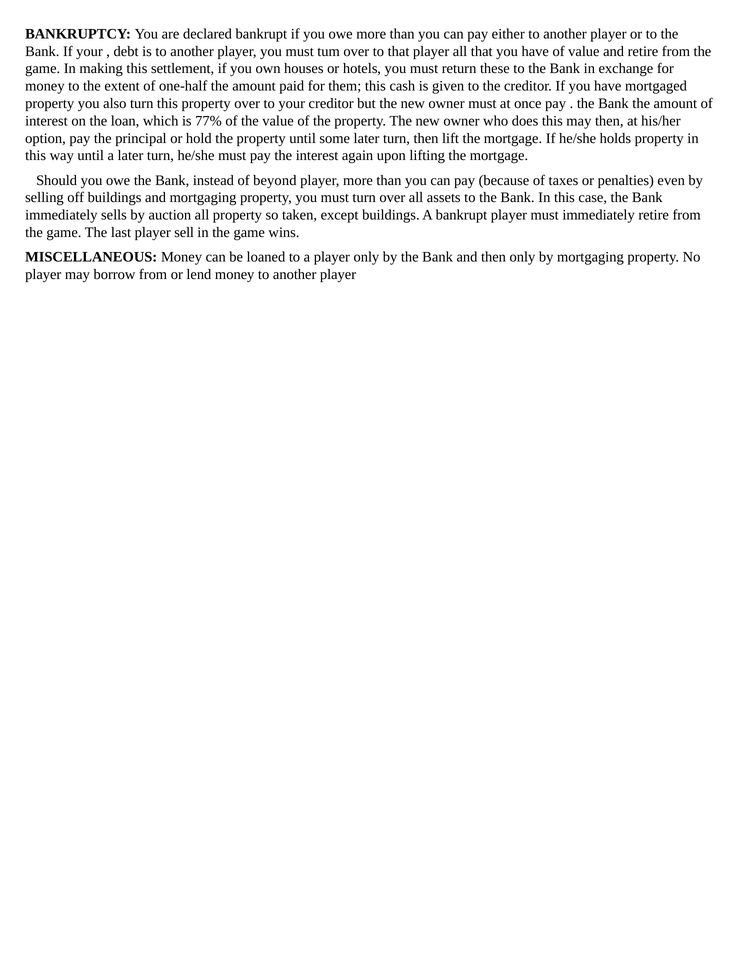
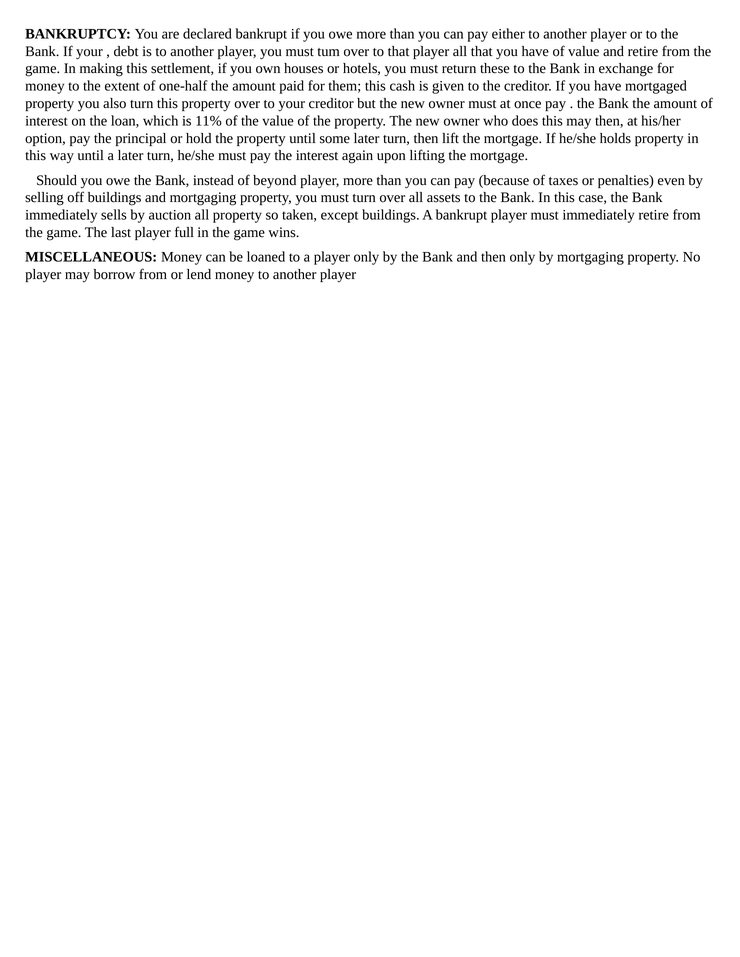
77%: 77% -> 11% (208, 121)
sell: sell -> full (184, 233)
